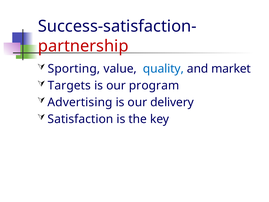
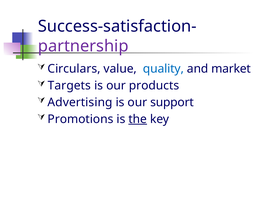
partnership colour: red -> purple (83, 46)
Sporting: Sporting -> Circulars (74, 69)
program: program -> products (154, 85)
delivery: delivery -> support (172, 102)
Satisfaction: Satisfaction -> Promotions (80, 119)
the underline: none -> present (138, 119)
